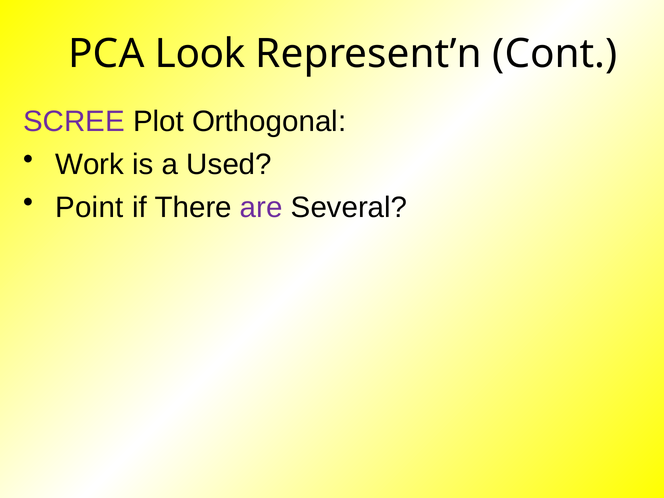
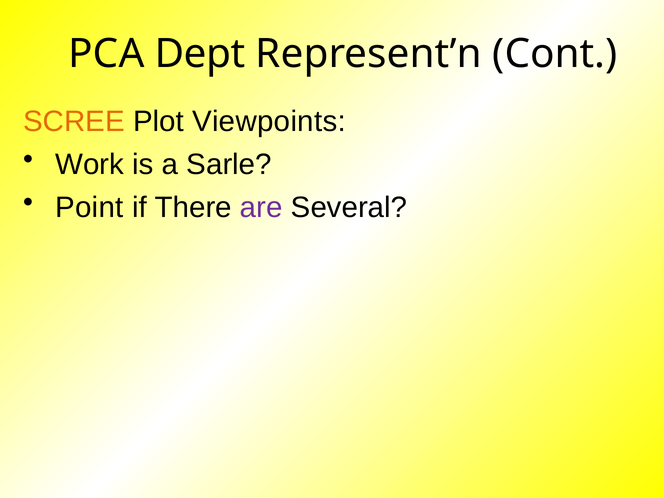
Look: Look -> Dept (200, 54)
SCREE colour: purple -> orange (74, 121)
Orthogonal: Orthogonal -> Viewpoints (269, 121)
Used: Used -> Sarle (229, 164)
